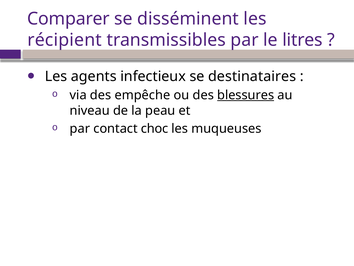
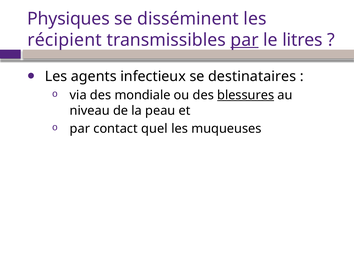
Comparer: Comparer -> Physiques (68, 19)
par underline: none -> present (245, 40)
empêche: empêche -> mondiale (142, 95)
choc: choc -> quel (154, 128)
